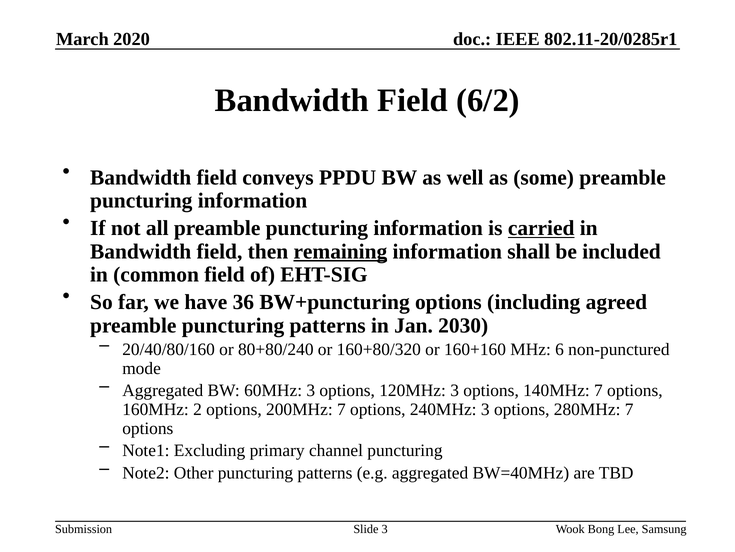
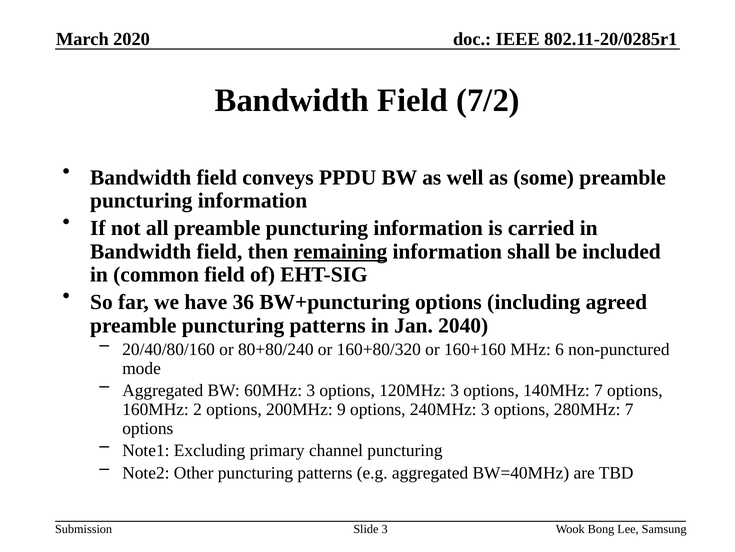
6/2: 6/2 -> 7/2 (488, 100)
carried underline: present -> none (541, 228)
2030: 2030 -> 2040 (463, 325)
200MHz 7: 7 -> 9 (341, 409)
